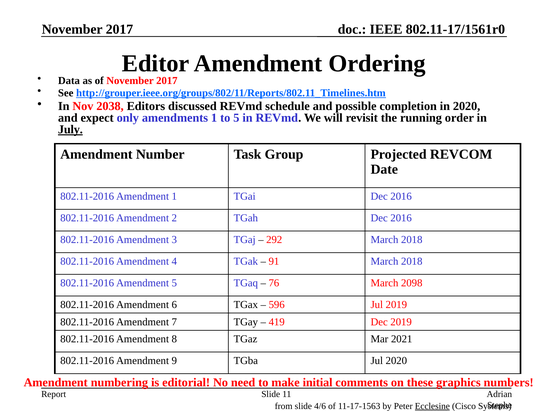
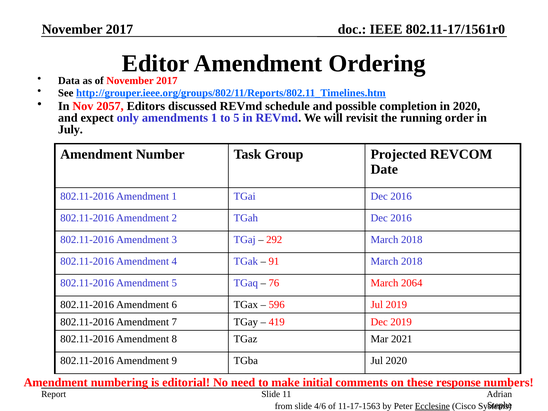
2038: 2038 -> 2057 (110, 106)
July underline: present -> none (70, 130)
2098: 2098 -> 2064 (412, 283)
graphics: graphics -> response (458, 382)
